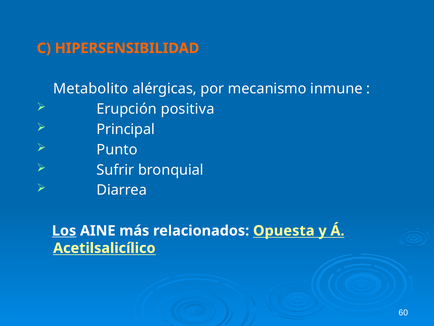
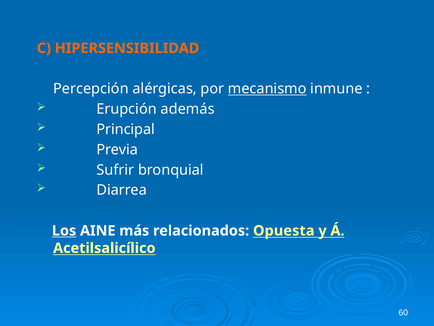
Metabolito: Metabolito -> Percepción (91, 89)
mecanismo underline: none -> present (267, 89)
positiva: positiva -> además (188, 109)
Punto: Punto -> Previa (117, 149)
